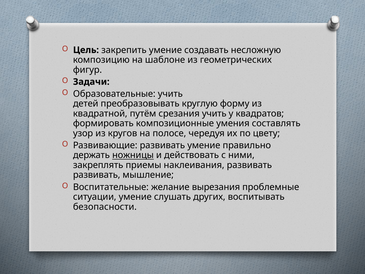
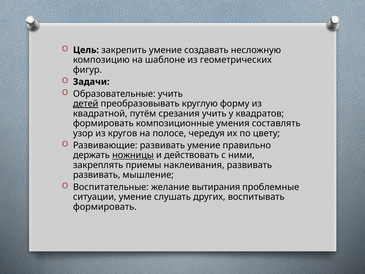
детей underline: none -> present (86, 104)
вырезания: вырезания -> вытирания (216, 187)
безопасности: безопасности -> формировать (105, 207)
